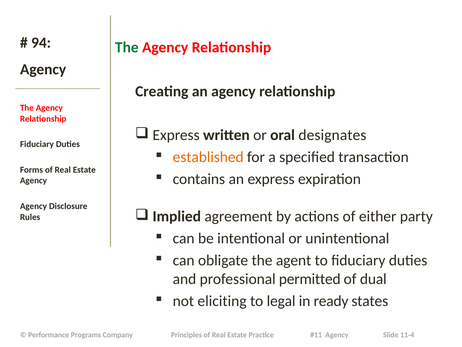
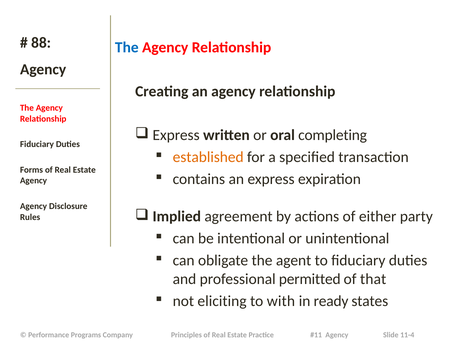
94: 94 -> 88 (41, 43)
The colour: green -> blue (127, 48)
designates: designates -> completing (333, 135)
dual: dual -> that (373, 279)
legal: legal -> with (281, 301)
